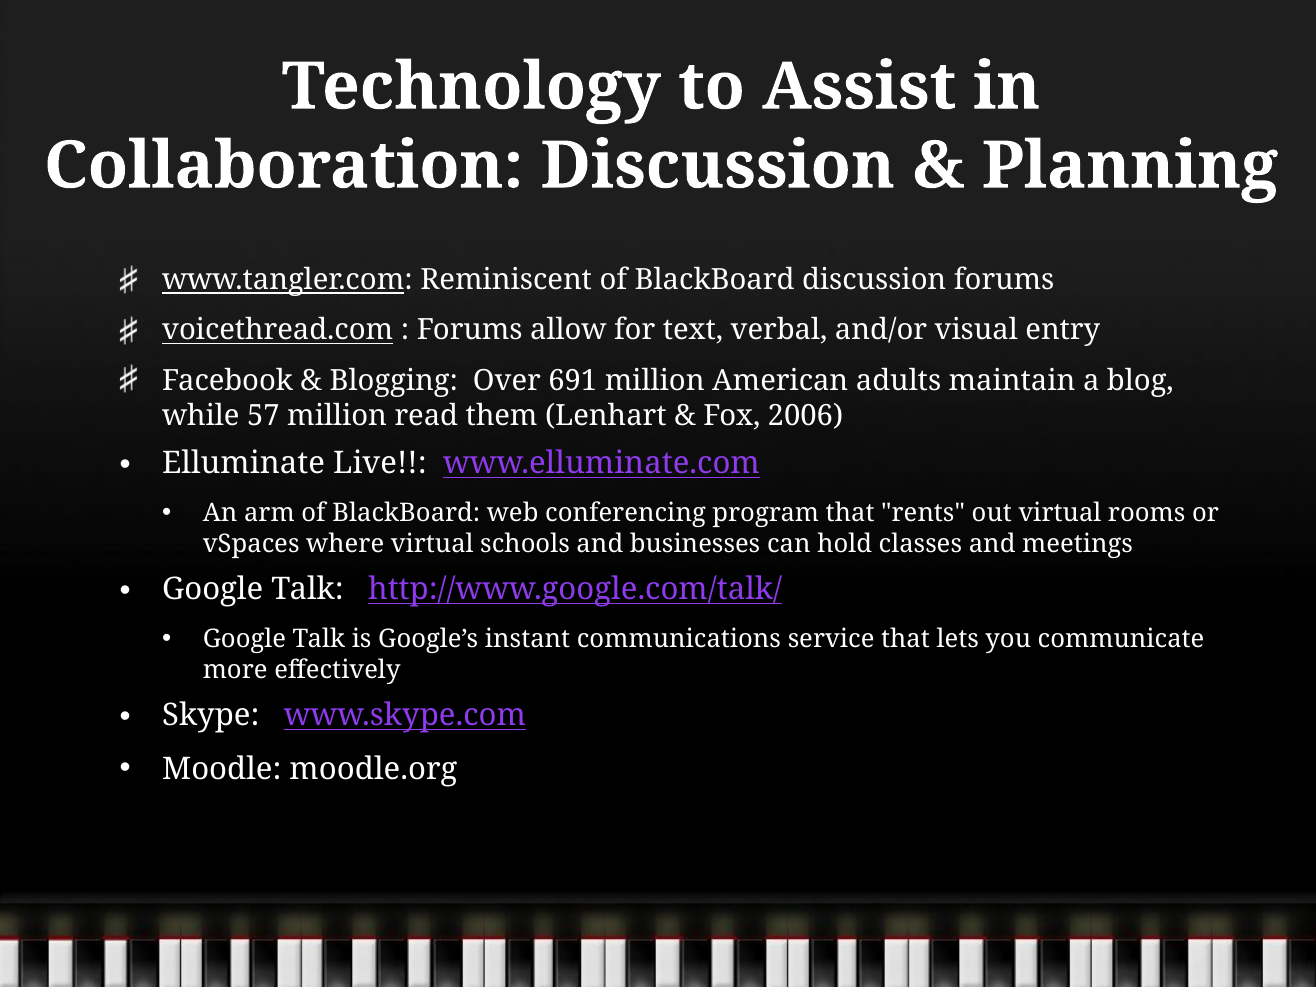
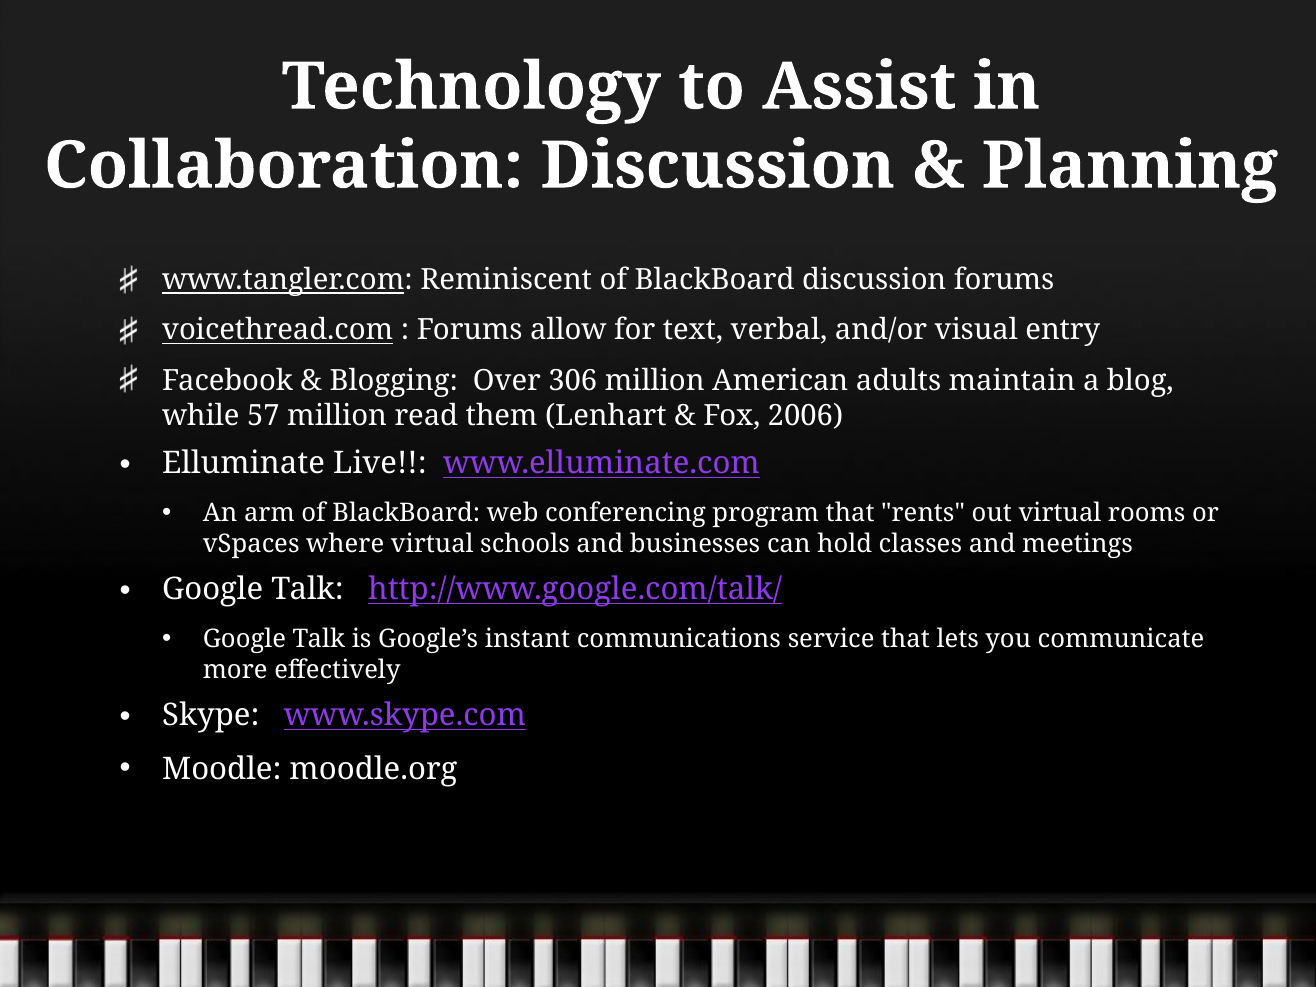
691: 691 -> 306 (573, 381)
